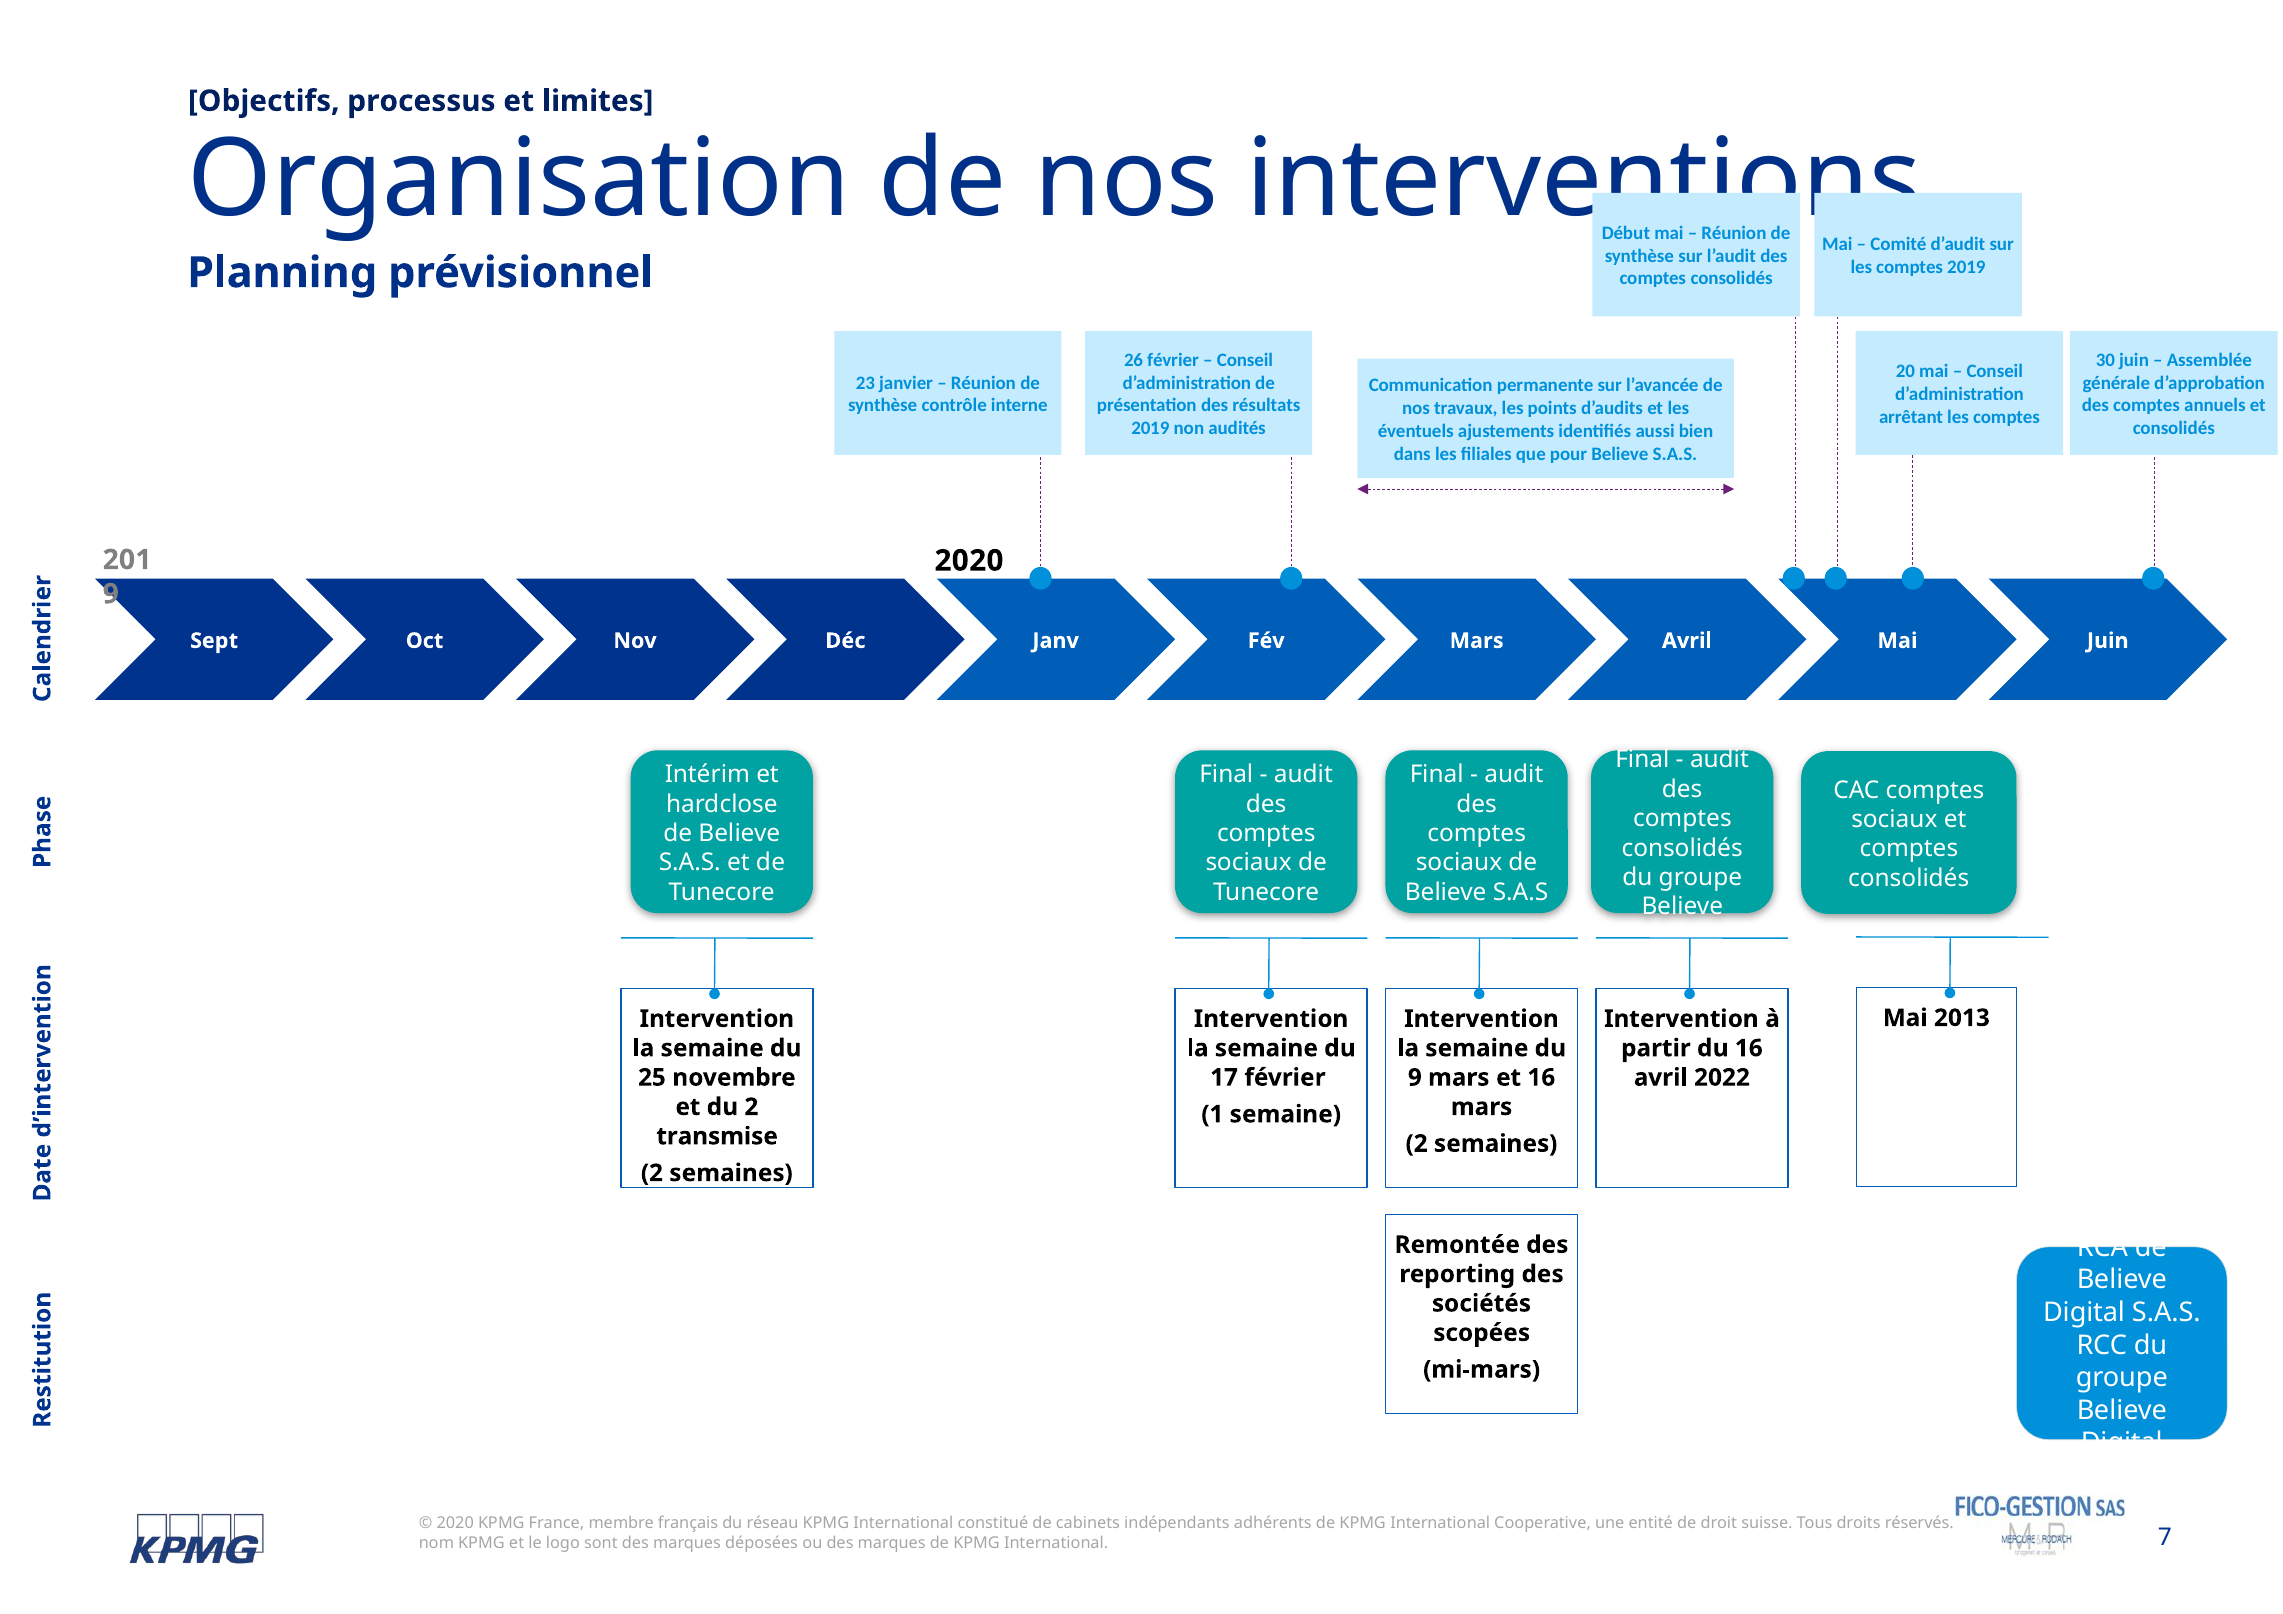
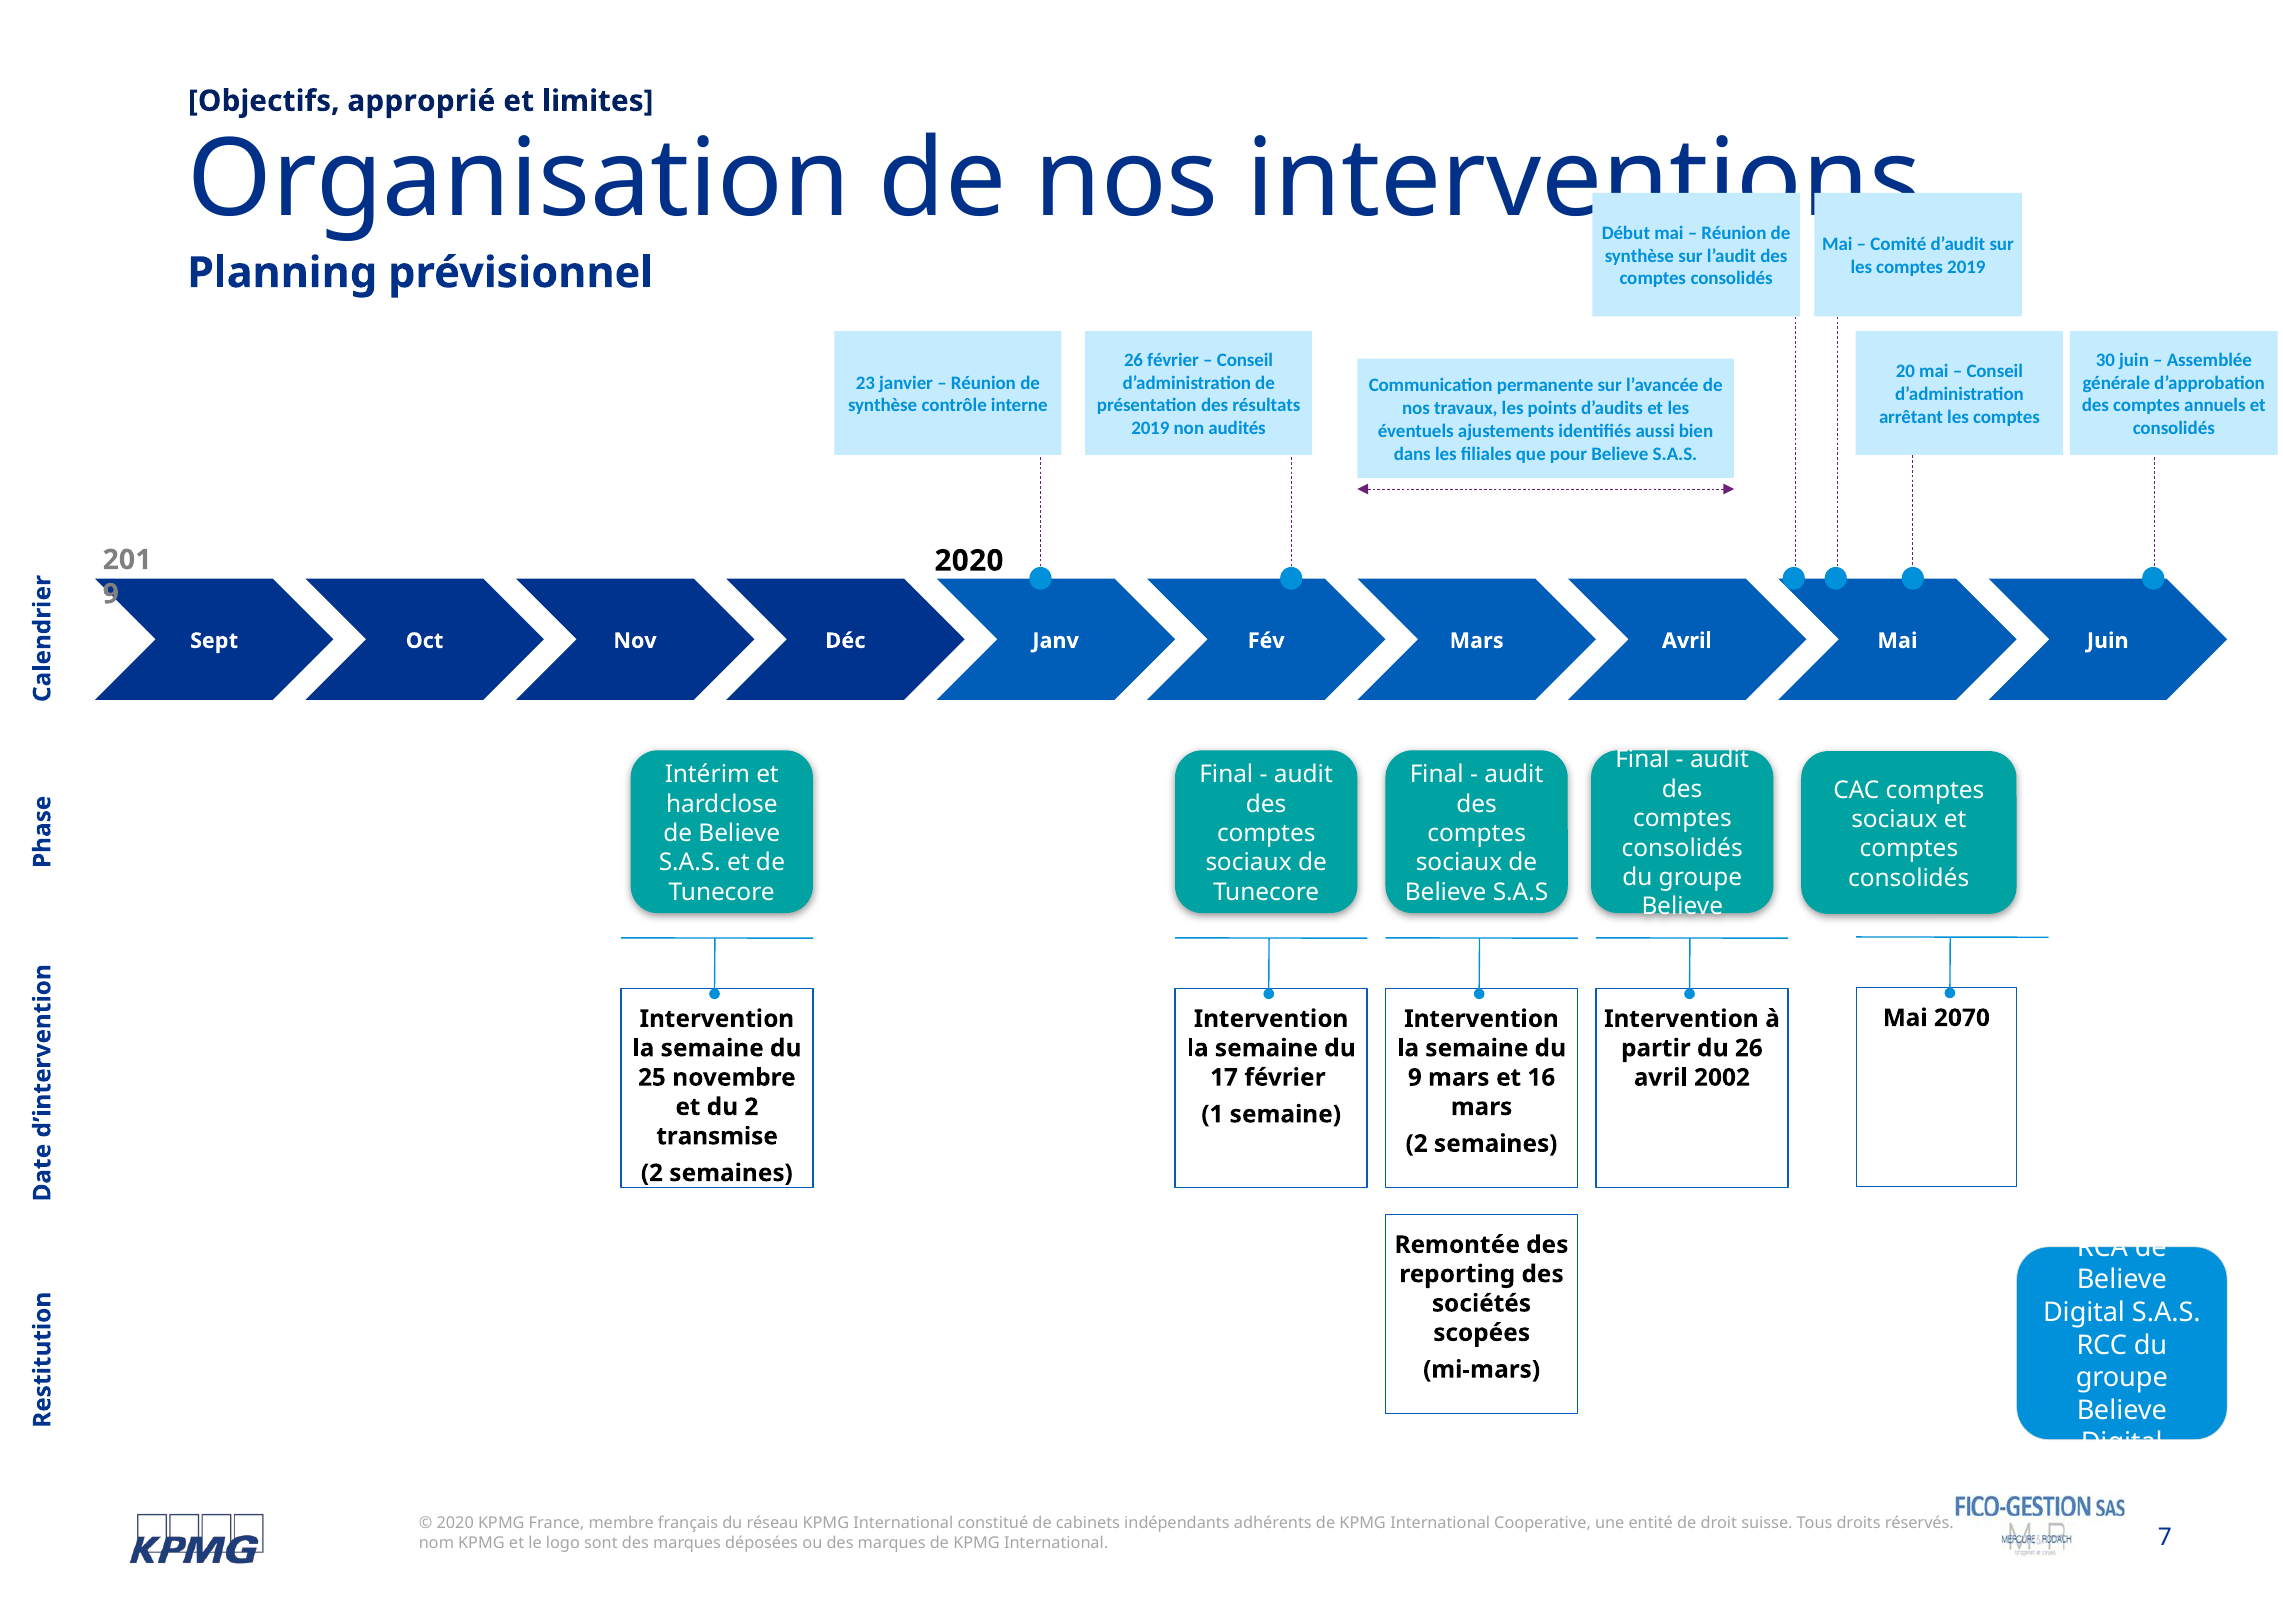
processus: processus -> approprié (421, 101)
2013: 2013 -> 2070 (1962, 1018)
du 16: 16 -> 26 (1749, 1048)
2022: 2022 -> 2002 (1722, 1078)
